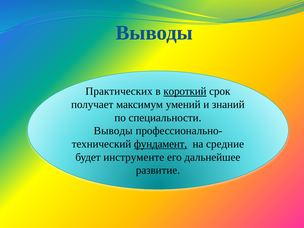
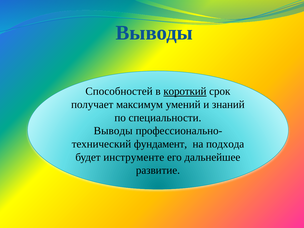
Практических: Практических -> Способностей (119, 91)
фундамент underline: present -> none (161, 144)
средние: средние -> подхода (225, 144)
